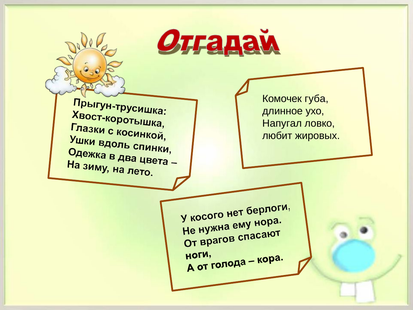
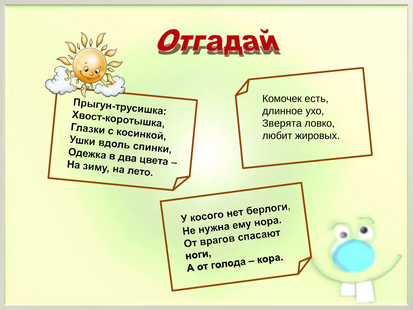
губа: губа -> есть (317, 99)
Напугал: Напугал -> Зверята (282, 123)
